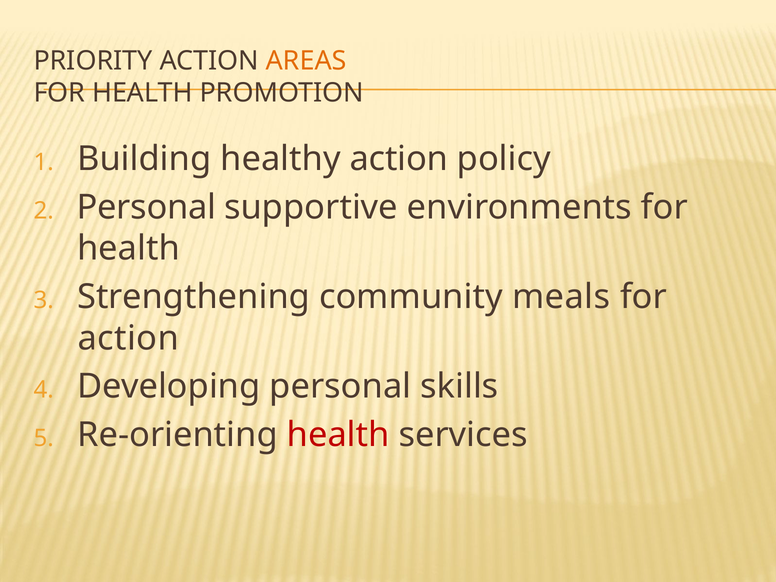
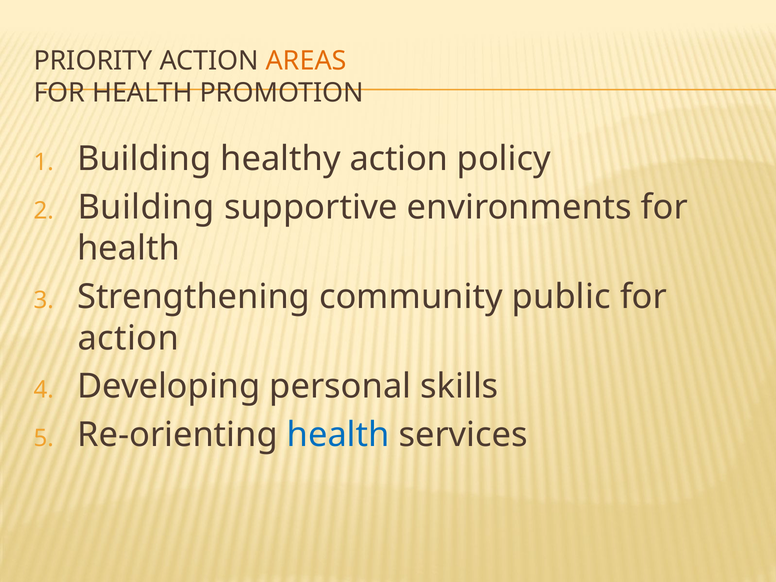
Personal: Personal -> Building (146, 207)
meals: meals -> public (561, 297)
health colour: red -> blue (338, 435)
